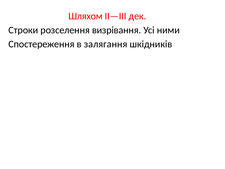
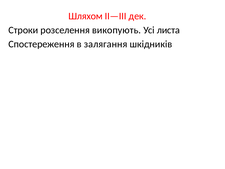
визрівання: визрівання -> викопують (117, 30)
ними: ними -> листа (168, 30)
